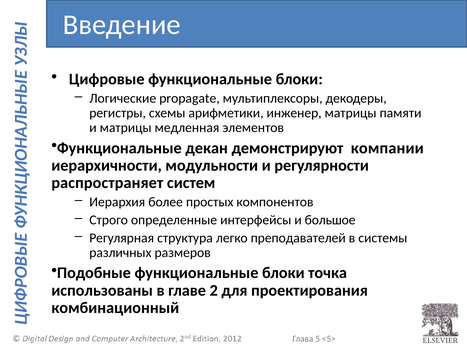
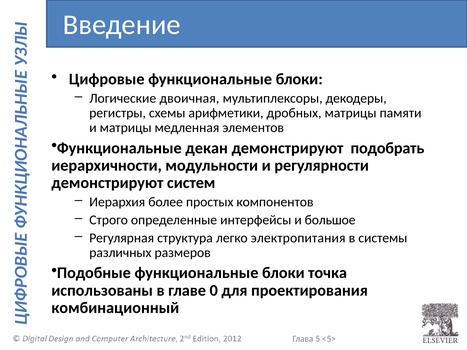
propagate: propagate -> двоичная (189, 98)
инженер: инженер -> дробных (294, 113)
компании: компании -> подобрать (387, 148)
распространяет: распространяет -> демонстрируют (107, 183)
преподавателей: преподавателей -> электропитания (298, 238)
2: 2 -> 0 (214, 291)
